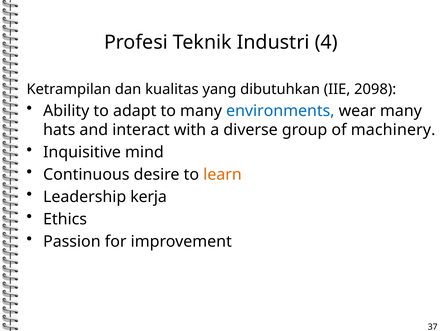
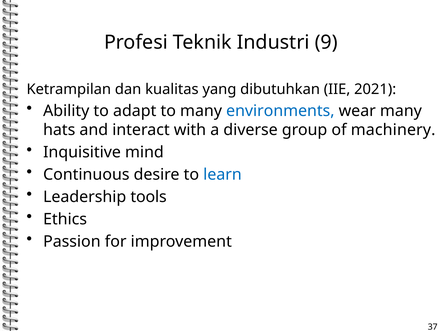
4: 4 -> 9 (326, 42)
2098: 2098 -> 2021 (375, 89)
learn colour: orange -> blue (222, 175)
kerja: kerja -> tools (149, 197)
